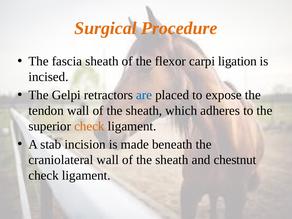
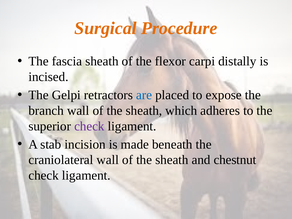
ligation: ligation -> distally (237, 61)
tendon: tendon -> branch (46, 111)
check colour: orange -> purple (89, 126)
